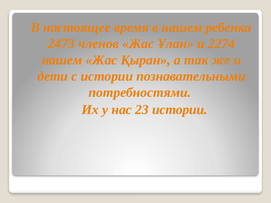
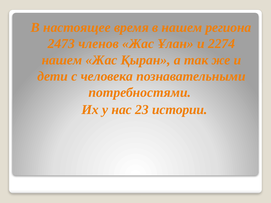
ребенка: ребенка -> региона (228, 28)
с истории: истории -> человека (107, 76)
